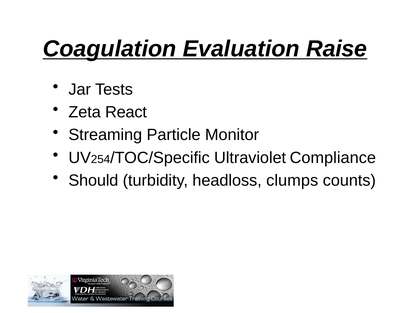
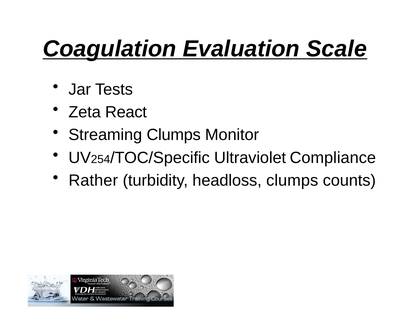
Raise: Raise -> Scale (337, 49)
Streaming Particle: Particle -> Clumps (174, 135)
Should: Should -> Rather (93, 180)
